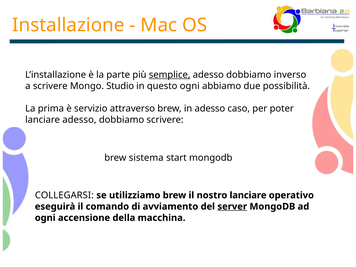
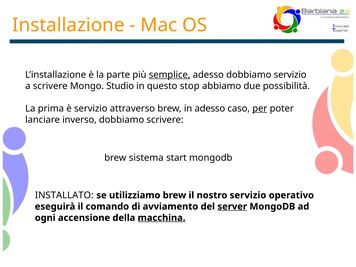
dobbiamo inverso: inverso -> servizio (290, 75)
questo ogni: ogni -> stop (190, 86)
per underline: none -> present (260, 108)
lanciare adesso: adesso -> inverso (79, 120)
COLLEGARSI: COLLEGARSI -> INSTALLATO (64, 195)
nostro lanciare: lanciare -> servizio (248, 195)
macchina underline: none -> present (162, 218)
